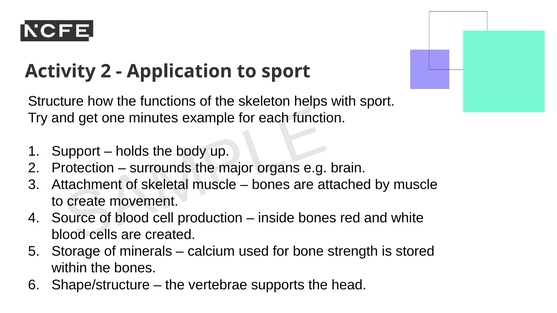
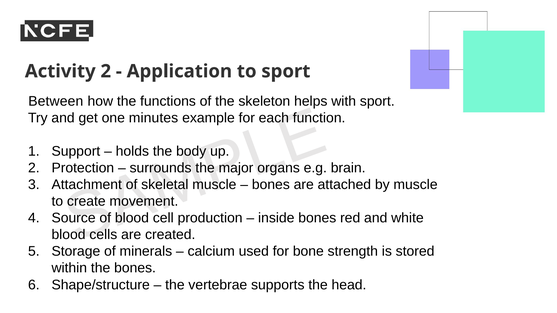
Structure: Structure -> Between (56, 101)
